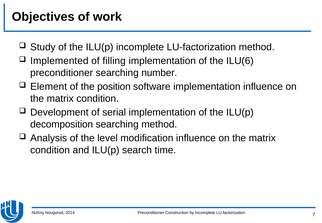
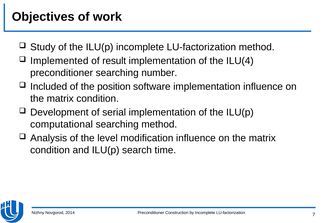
filling: filling -> result (114, 61)
ILU(6: ILU(6 -> ILU(4 (240, 61)
Element: Element -> Included (49, 87)
decomposition: decomposition -> computational (62, 124)
